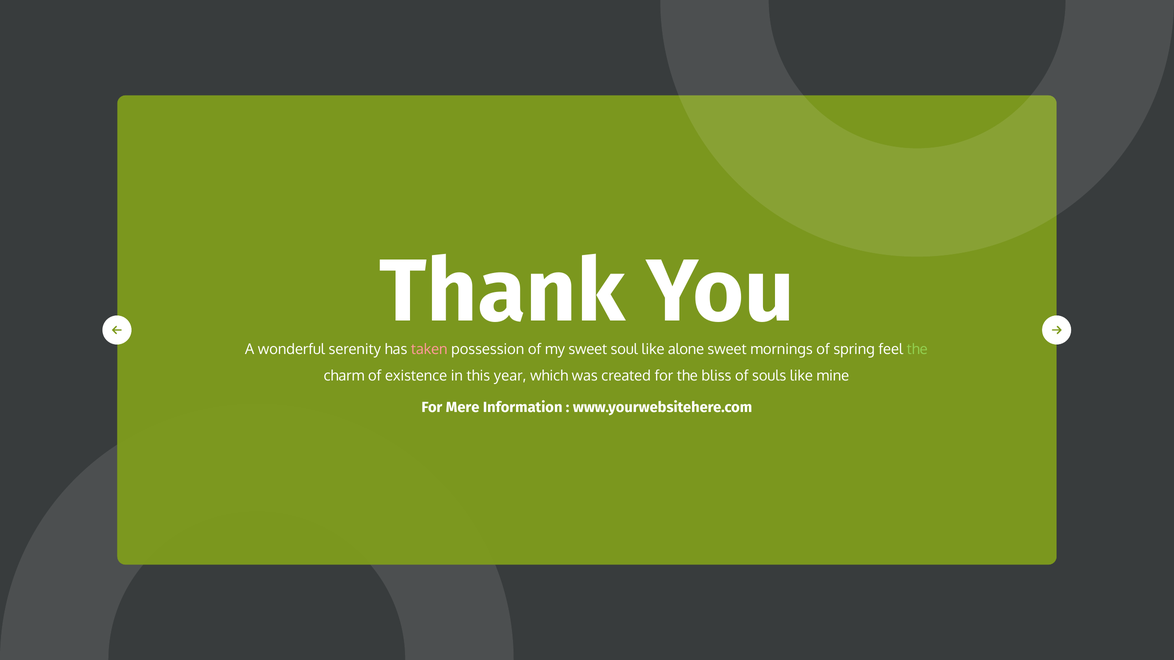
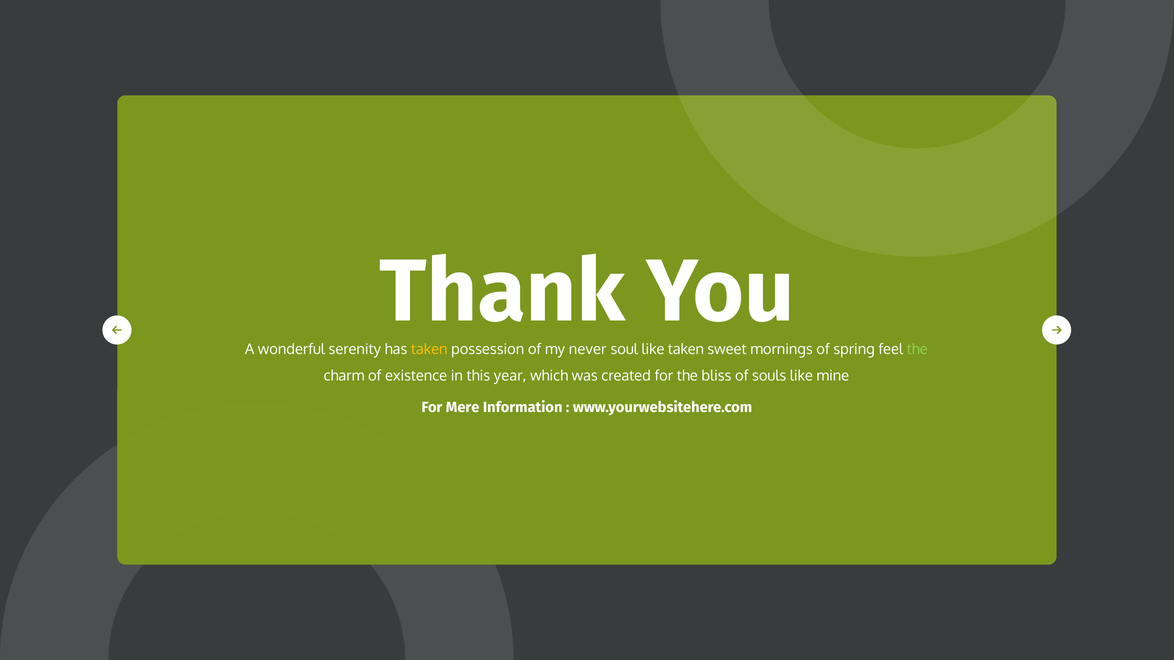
taken colour: pink -> yellow (429, 350)
my sweet: sweet -> never (588, 350)
like alone: alone -> taken (686, 350)
